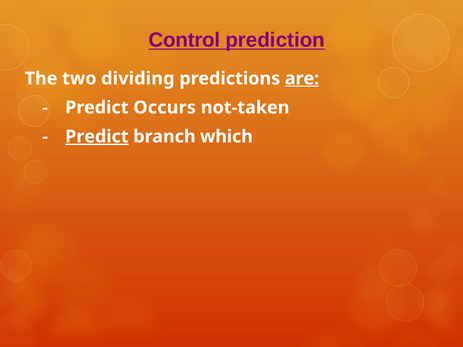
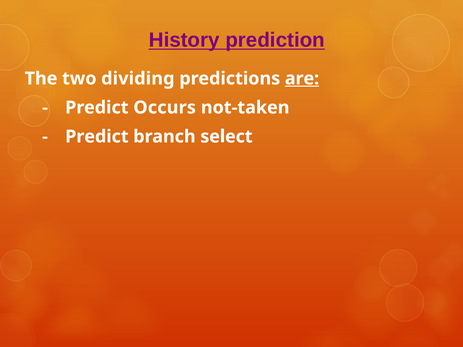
Control: Control -> History (184, 40)
Predict underline: present -> none (97, 137)
which: which -> select (226, 137)
